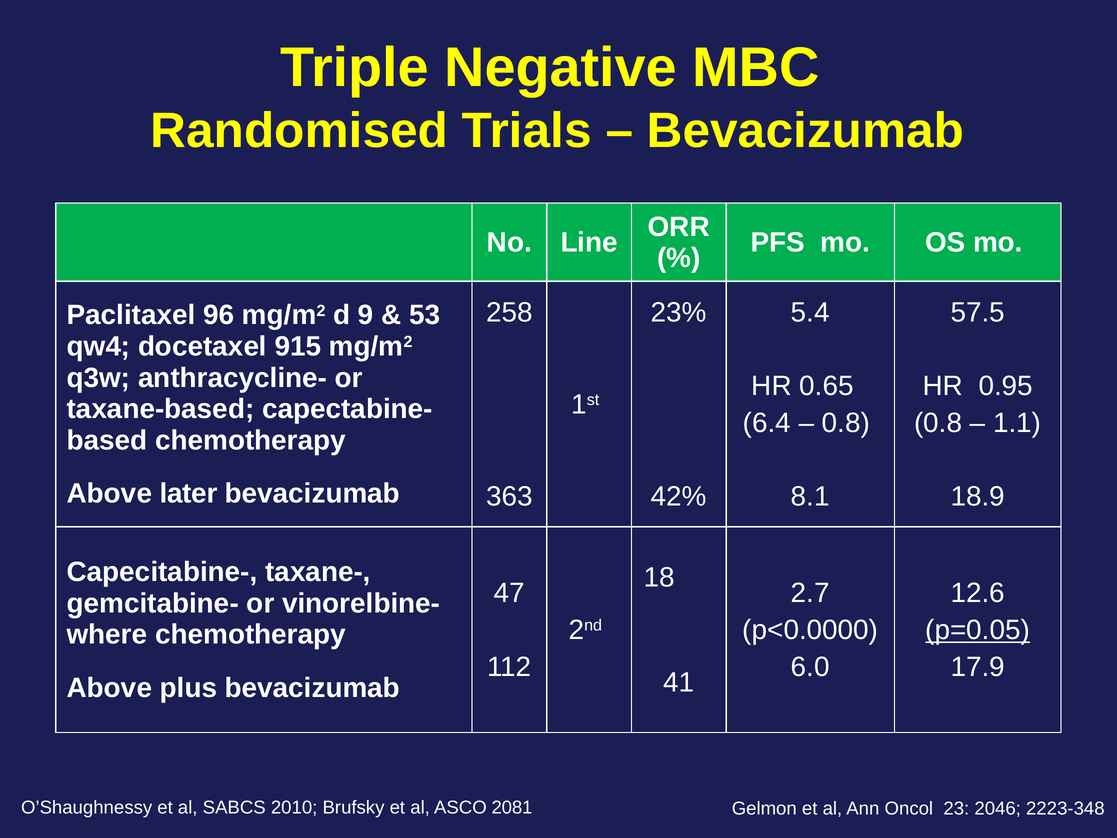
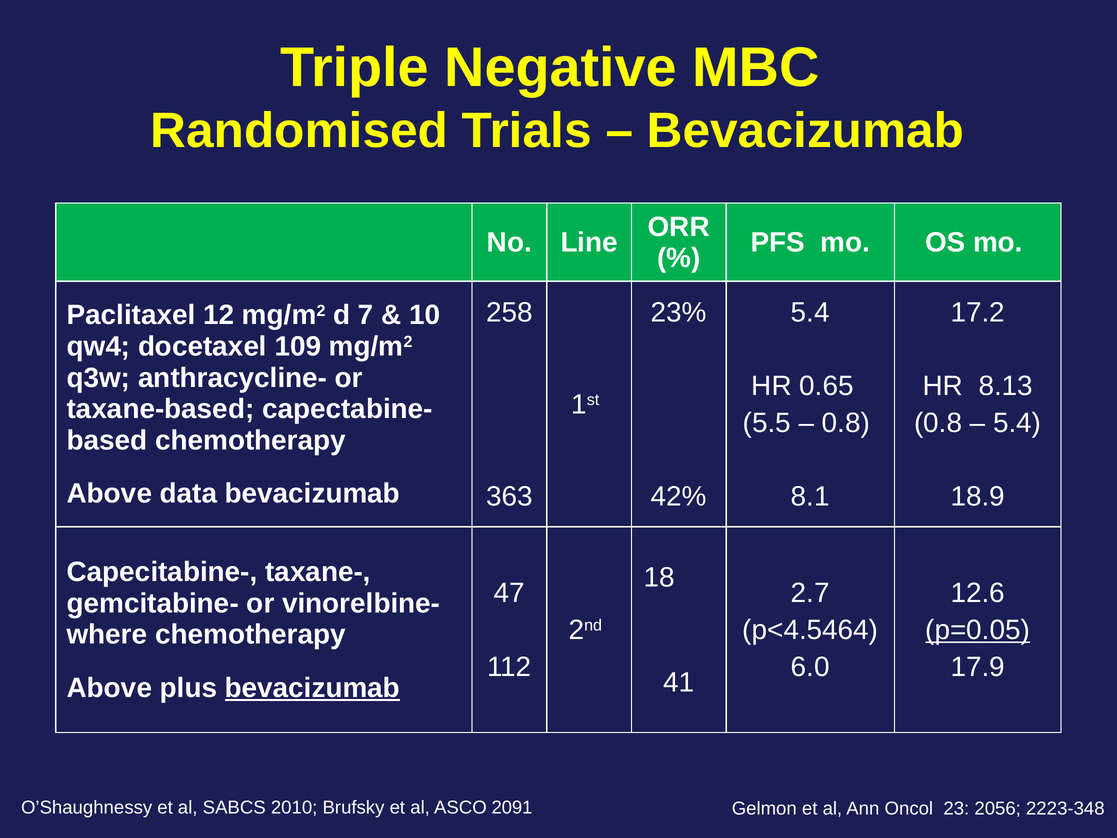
57.5: 57.5 -> 17.2 (978, 312)
96: 96 -> 12 (219, 315)
9: 9 -> 7 (366, 315)
53: 53 -> 10 (425, 315)
915: 915 -> 109 (298, 346)
0.95: 0.95 -> 8.13 (1006, 386)
6.4: 6.4 -> 5.5 (767, 423)
1.1: 1.1 -> 5.4 (1017, 423)
later: later -> data (188, 494)
p<0.0000: p<0.0000 -> p<4.5464 (810, 630)
bevacizumab underline: none -> present (312, 688)
2081: 2081 -> 2091 (512, 808)
2046: 2046 -> 2056 (998, 808)
